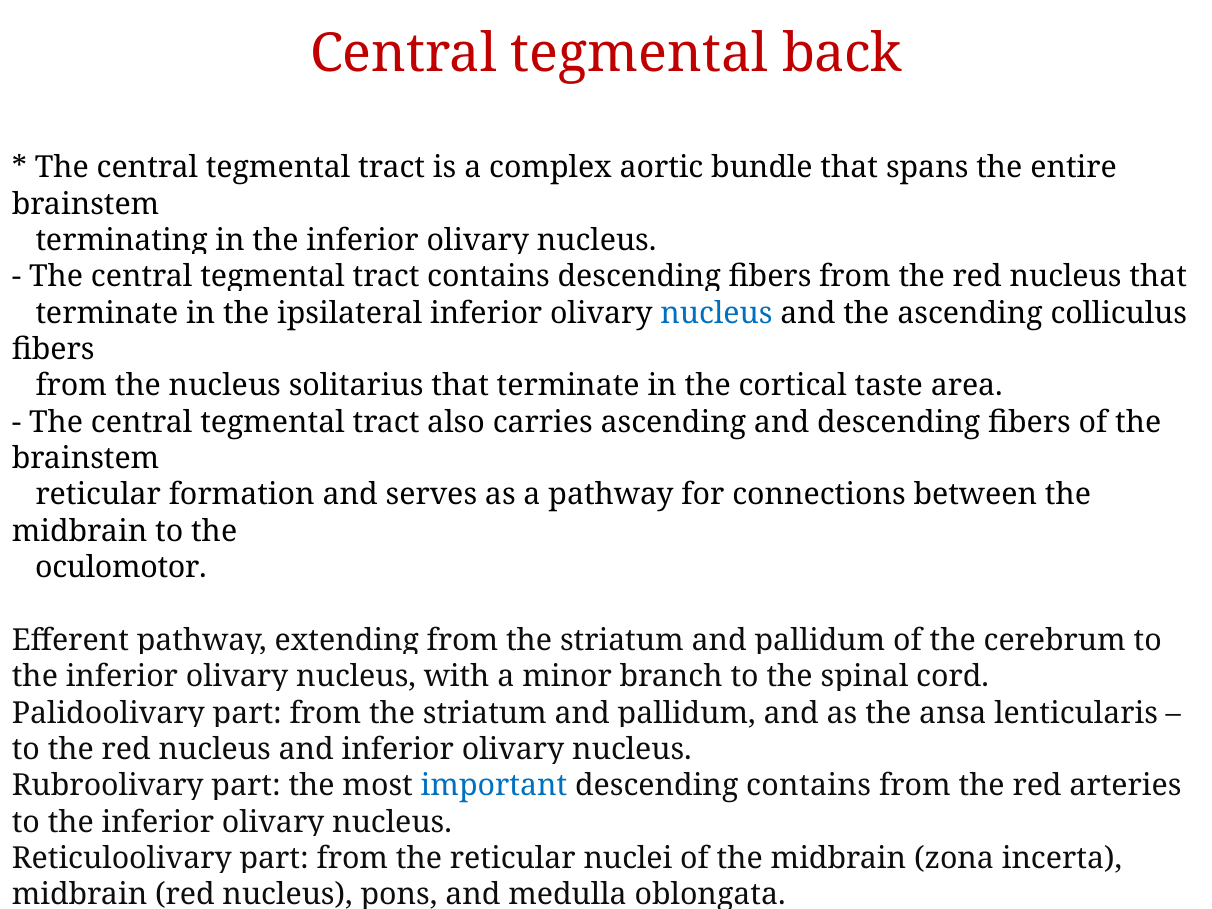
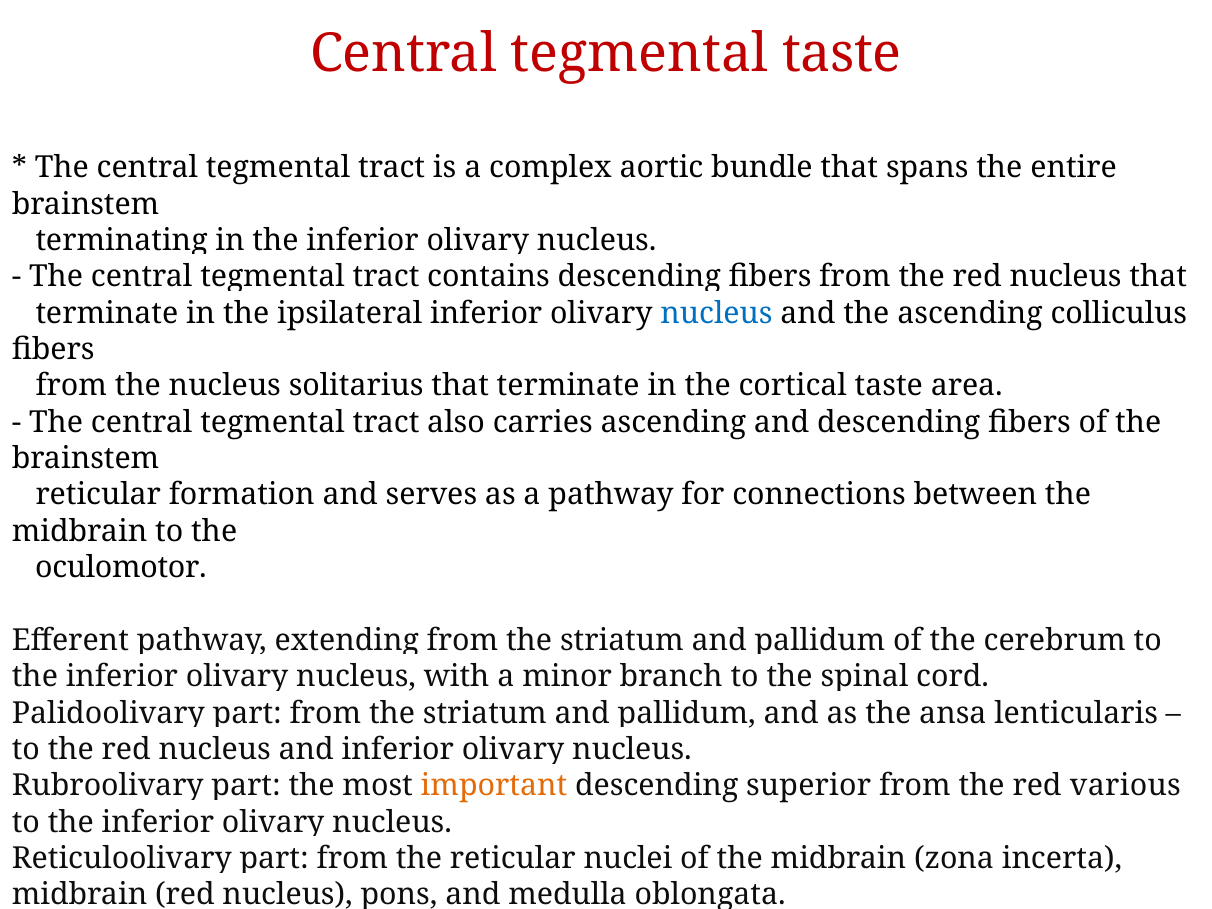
tegmental back: back -> taste (842, 54)
important colour: blue -> orange (494, 786)
descending contains: contains -> superior (809, 786)
arteries: arteries -> various (1125, 786)
